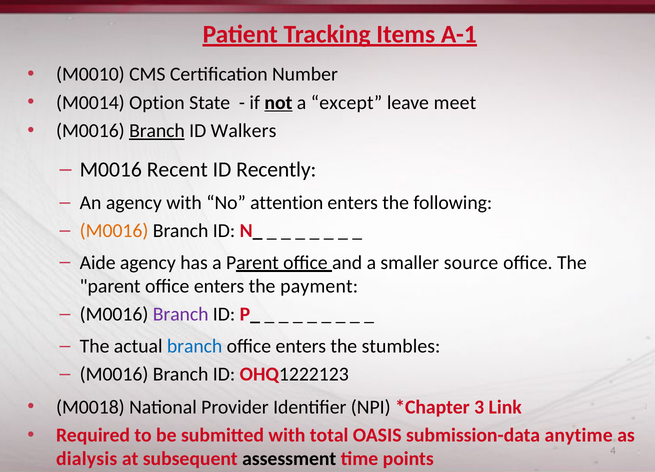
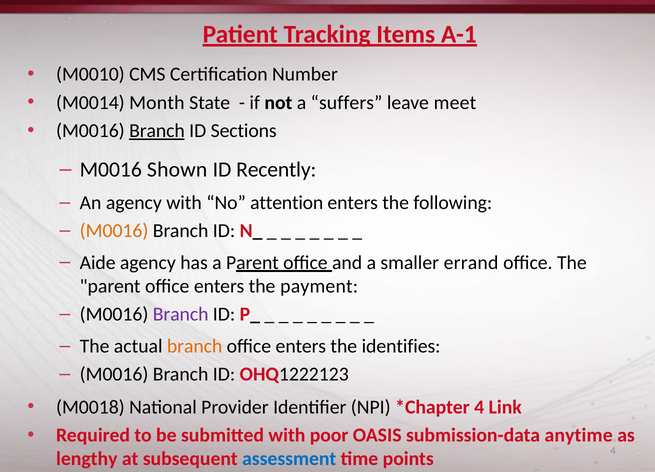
Option: Option -> Month (157, 103)
not underline: present -> none (278, 103)
except: except -> suffers (347, 103)
Walkers: Walkers -> Sections (244, 131)
Recent: Recent -> Shown (177, 170)
source: source -> errand (471, 262)
branch colour: blue -> orange (195, 346)
stumbles: stumbles -> identifies (401, 346)
3: 3 -> 4 (479, 407)
total: total -> poor (329, 435)
dialysis: dialysis -> lengthy (87, 459)
assessment colour: black -> blue (289, 459)
